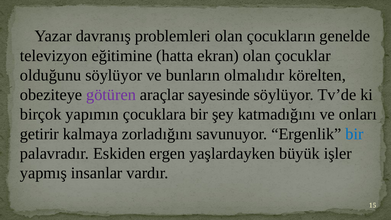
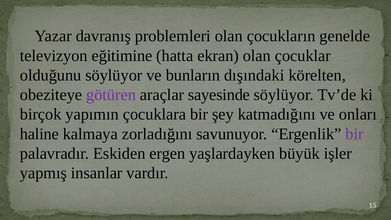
olmalıdır: olmalıdır -> dışındaki (254, 75)
getirir: getirir -> haline (39, 134)
bir colour: blue -> purple (355, 134)
